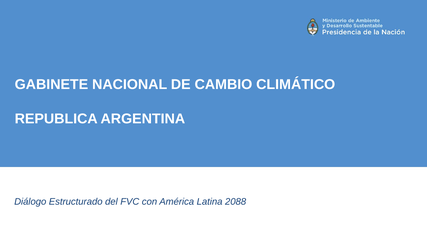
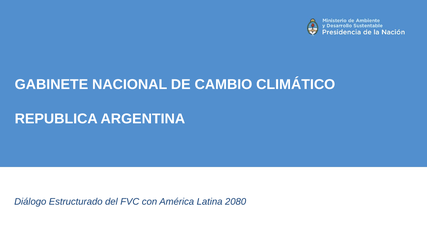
2088: 2088 -> 2080 (236, 202)
